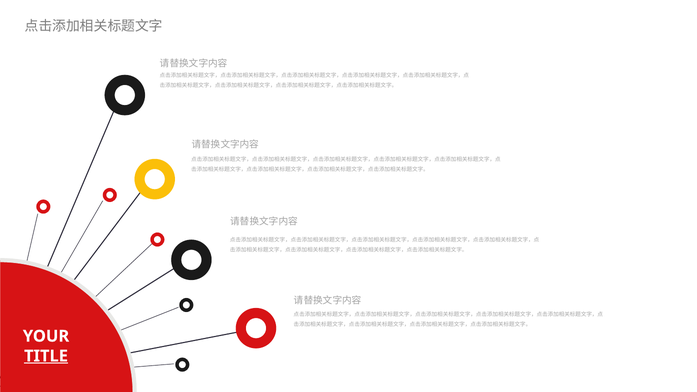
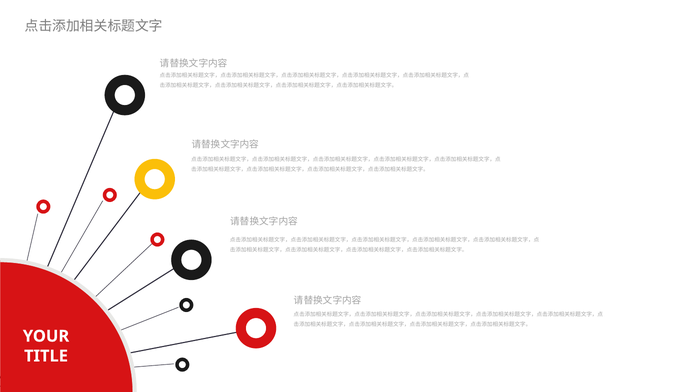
TITLE underline: present -> none (46, 356)
